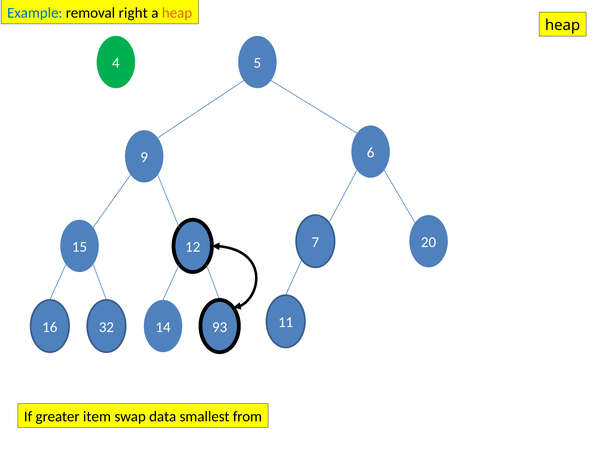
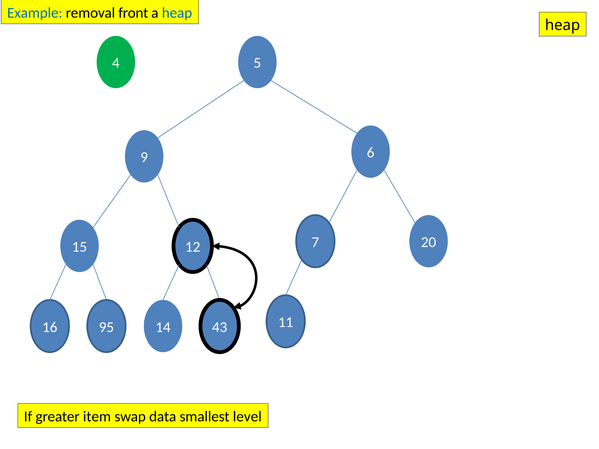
right: right -> front (133, 13)
heap colour: orange -> blue (177, 13)
32: 32 -> 95 (106, 327)
93: 93 -> 43 (220, 327)
from: from -> level (247, 417)
